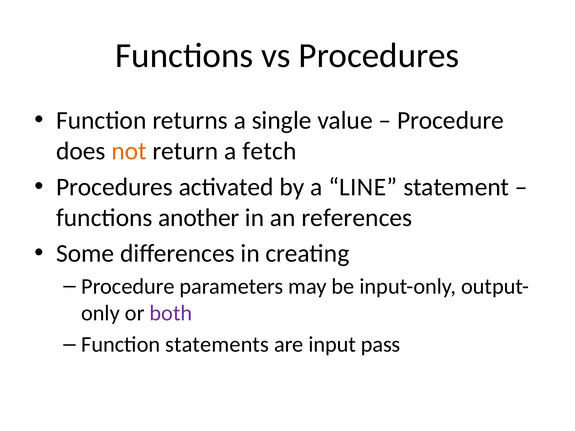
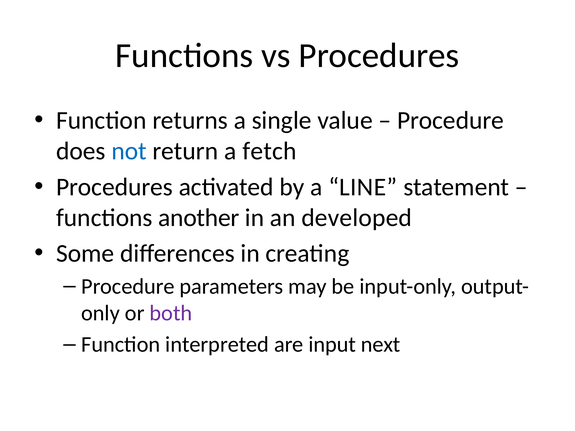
not colour: orange -> blue (129, 151)
references: references -> developed (357, 218)
statements: statements -> interpreted (217, 345)
pass: pass -> next (381, 345)
